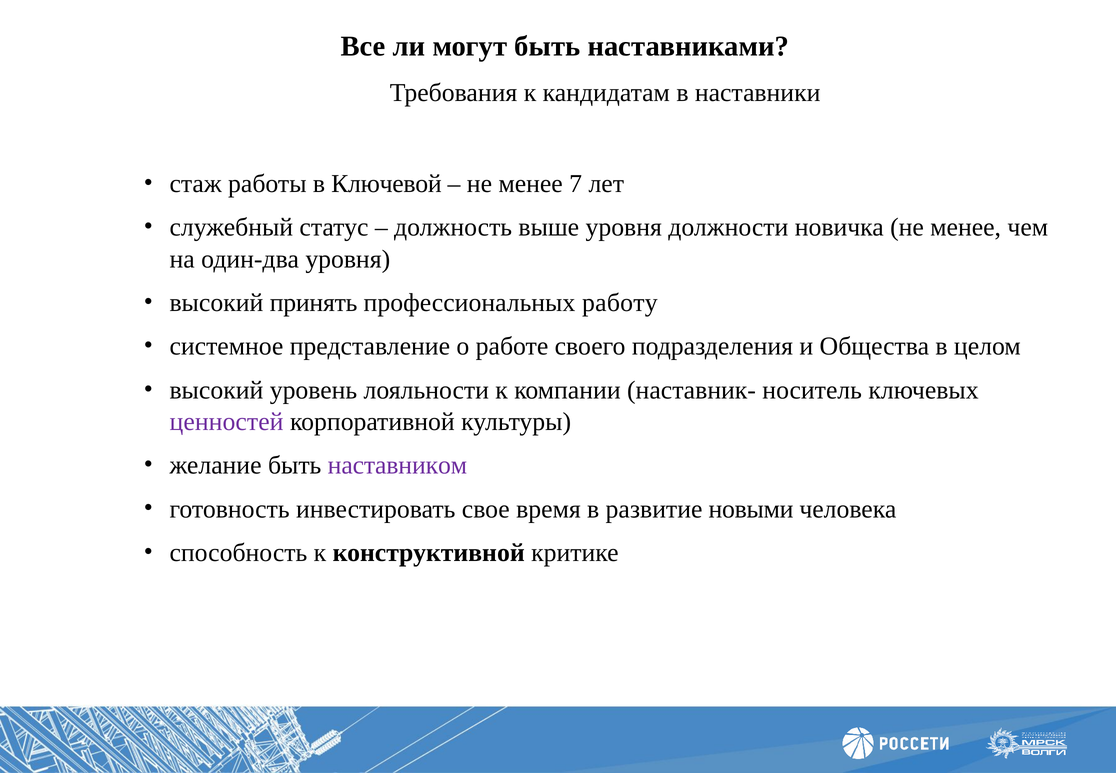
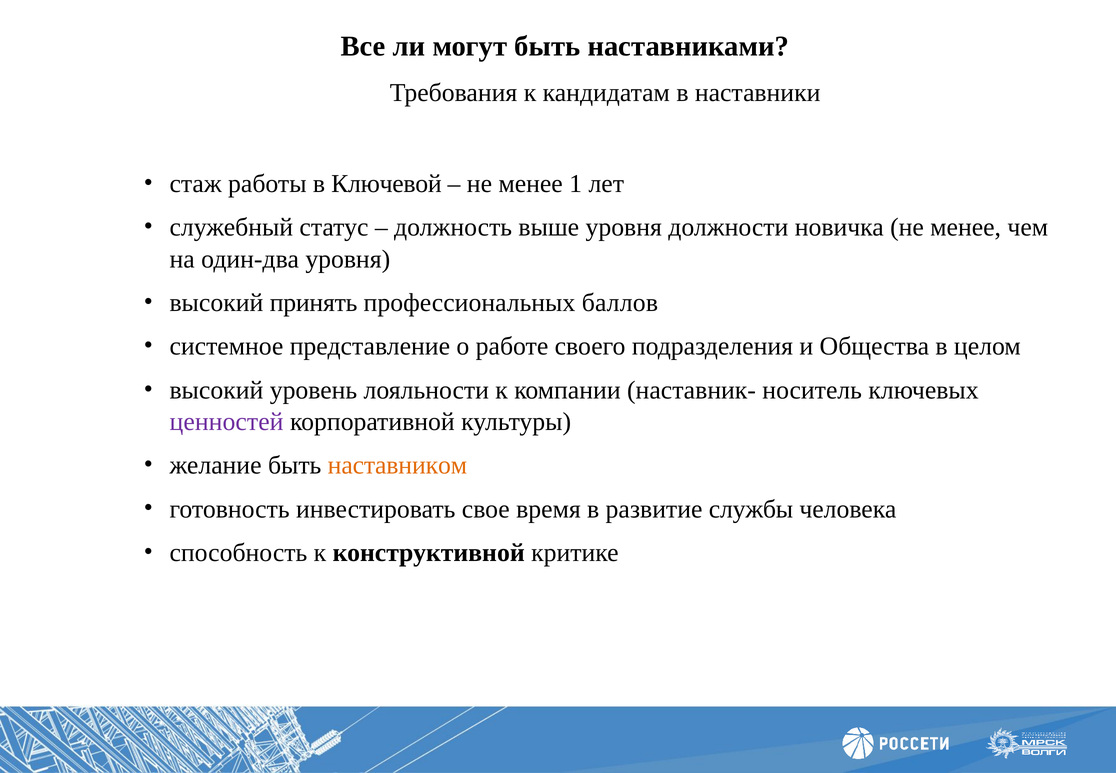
7: 7 -> 1 (576, 184)
работу: работу -> баллов (620, 303)
наставником colour: purple -> orange (397, 465)
новыми: новыми -> службы (751, 509)
